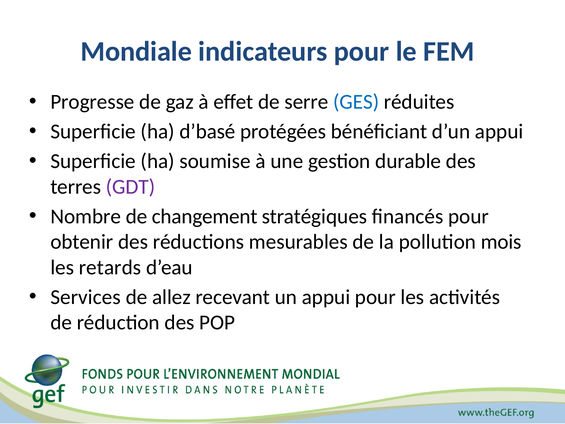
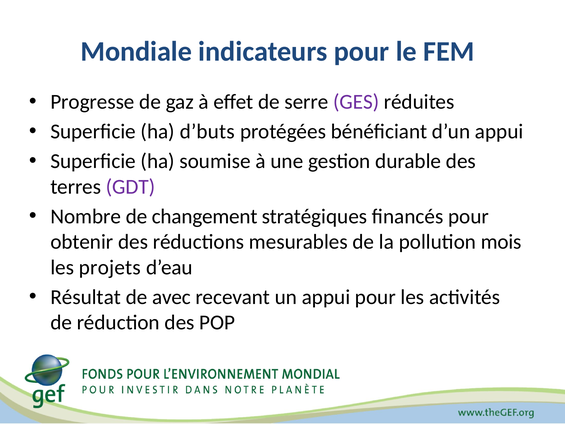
GES colour: blue -> purple (356, 102)
d’basé: d’basé -> d’buts (207, 131)
retards: retards -> projets (110, 267)
Services: Services -> Résultat (86, 297)
allez: allez -> avec (172, 297)
